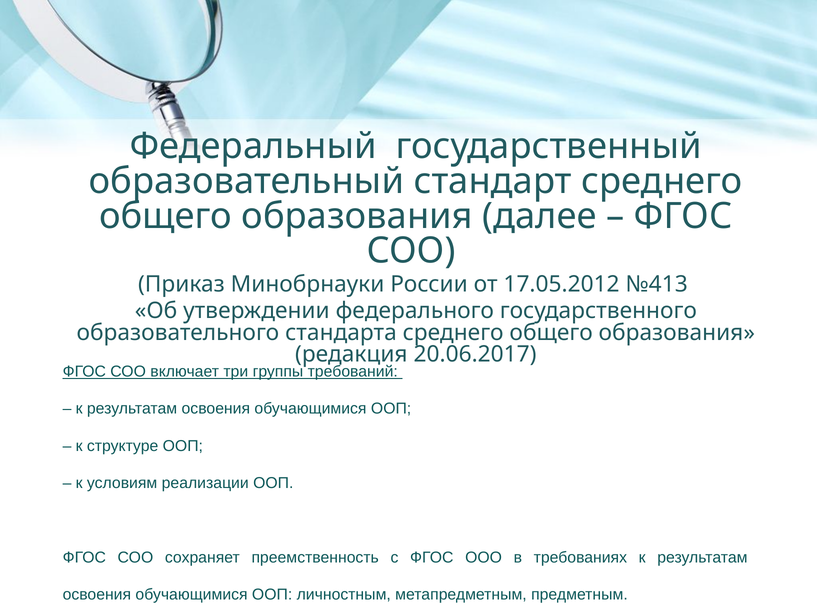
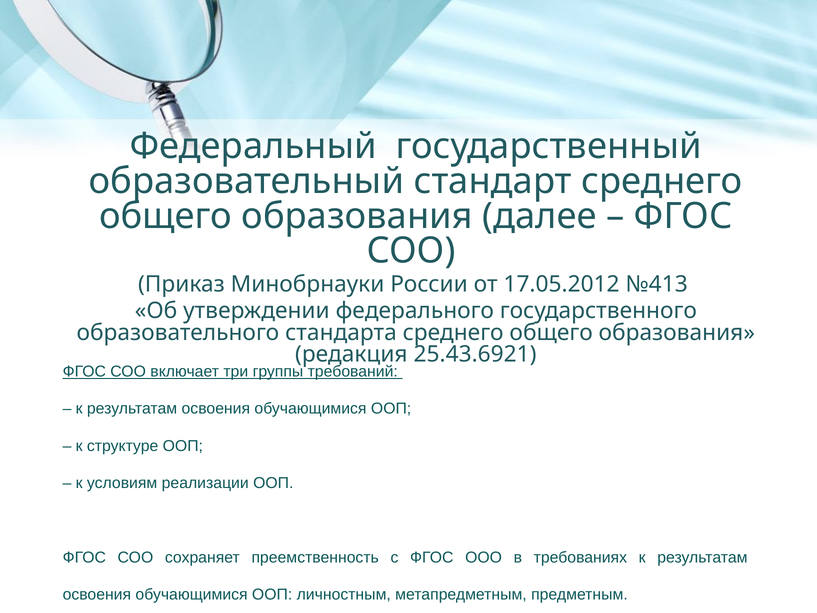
20.06.2017: 20.06.2017 -> 25.43.6921 (475, 354)
